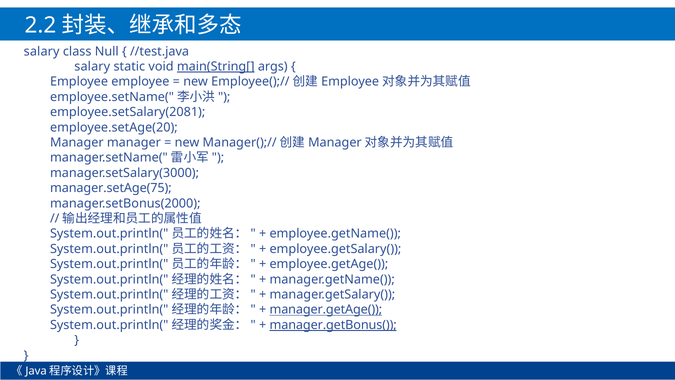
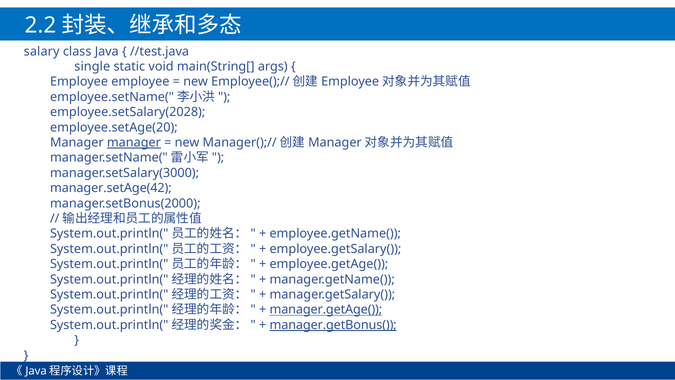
Null: Null -> Java (107, 51)
salary: salary -> single (92, 67)
main(String[ underline: present -> none (216, 67)
employee.setSalary(2081: employee.setSalary(2081 -> employee.setSalary(2028 (128, 112)
manager underline: none -> present (134, 142)
manager.setAge(75: manager.setAge(75 -> manager.setAge(42 (111, 188)
